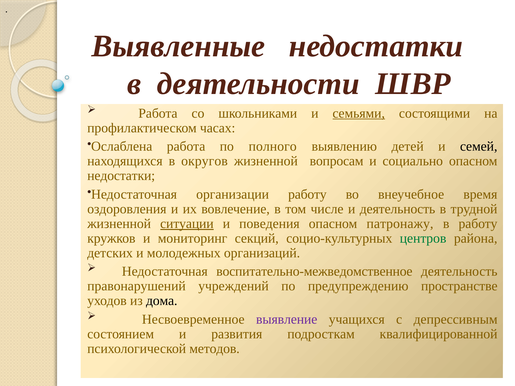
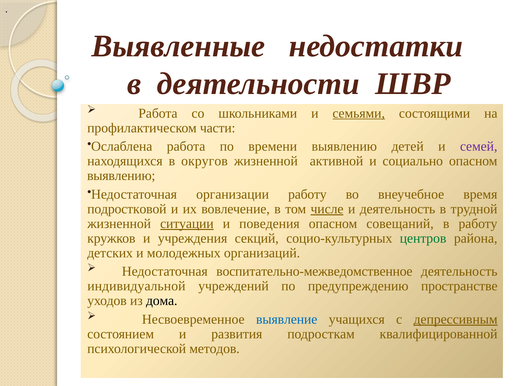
часах: часах -> части (218, 128)
полного: полного -> времени (273, 147)
семей colour: black -> purple (479, 147)
вопросам: вопросам -> активной (337, 161)
недостатки: недостатки -> выявлению (121, 176)
оздоровления: оздоровления -> подростковой (127, 209)
числе underline: none -> present (327, 209)
патронажу: патронажу -> совещаний (400, 224)
мониторинг: мониторинг -> учреждения (193, 238)
правонарушений: правонарушений -> индивидуальной (136, 286)
выявление colour: purple -> blue (287, 320)
депрессивным underline: none -> present (456, 320)
